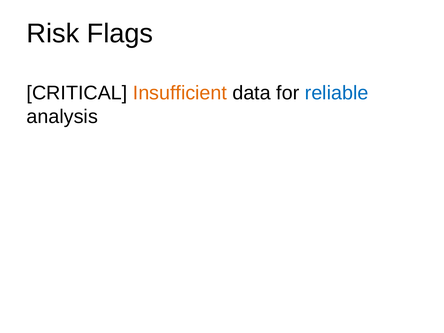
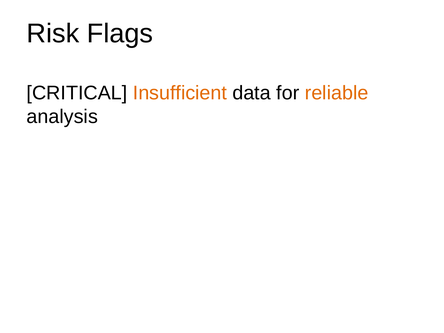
reliable colour: blue -> orange (337, 93)
